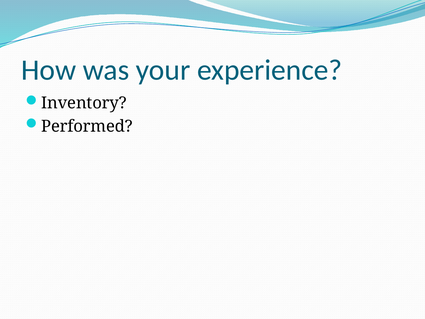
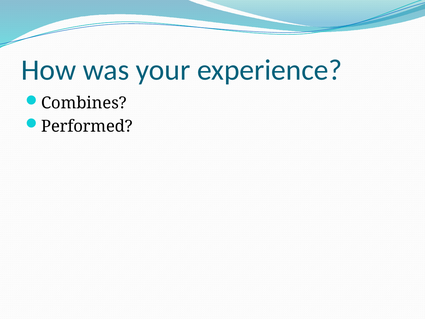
Inventory: Inventory -> Combines (84, 103)
